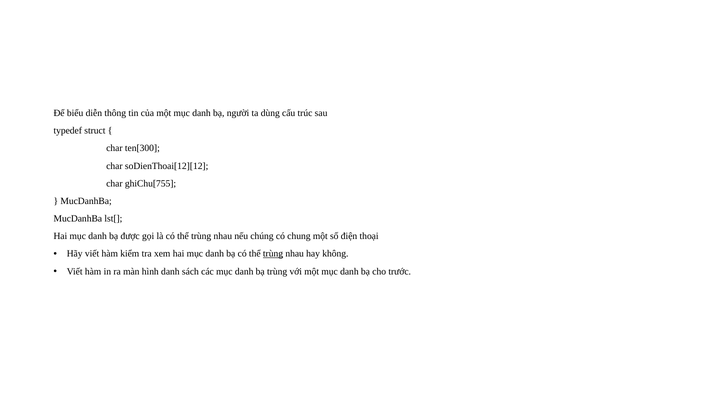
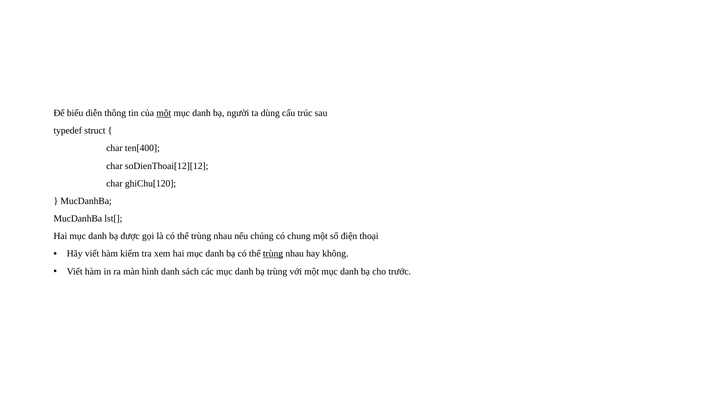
một underline: none -> present (164, 113)
ten[300: ten[300 -> ten[400 (142, 148)
ghiChu[755: ghiChu[755 -> ghiChu[120 (151, 183)
